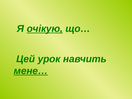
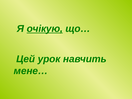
мене… underline: present -> none (31, 71)
